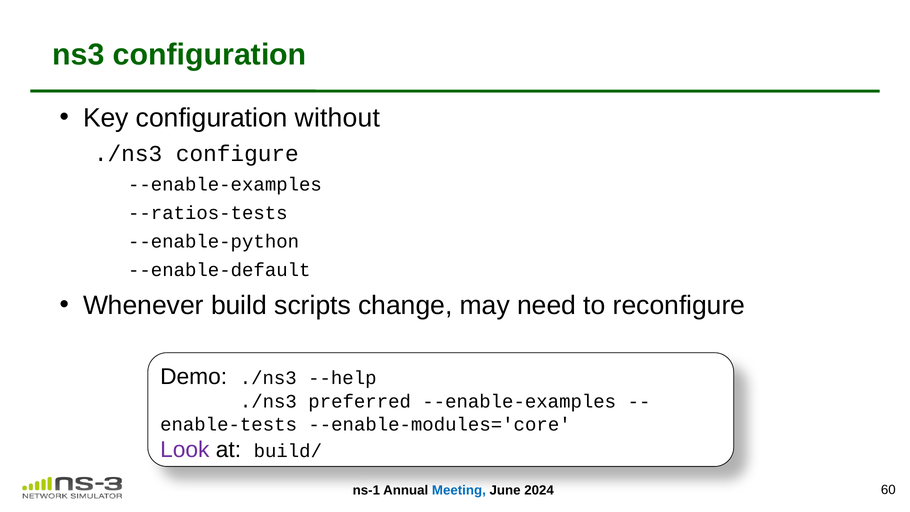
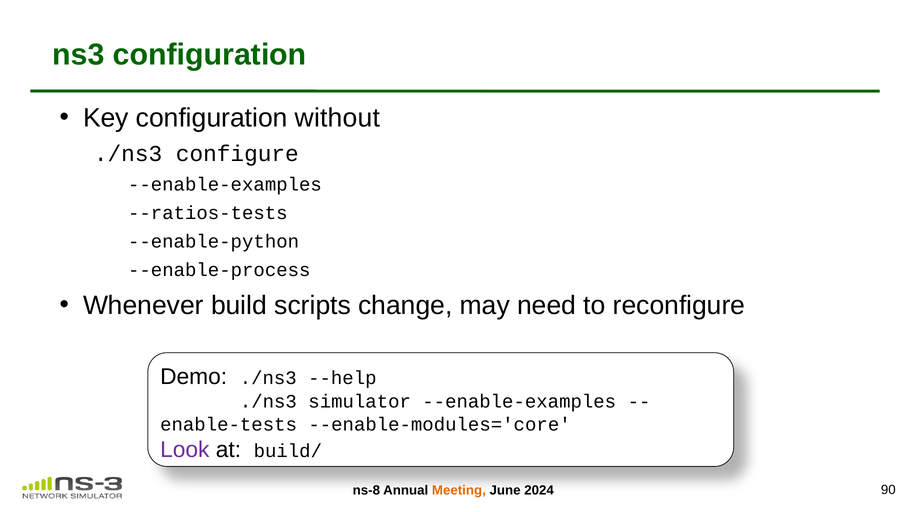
--enable-default: --enable-default -> --enable-process (219, 270)
preferred: preferred -> simulator (360, 402)
ns-1: ns-1 -> ns-8 (366, 490)
Meeting colour: blue -> orange (459, 490)
60: 60 -> 90 (888, 490)
